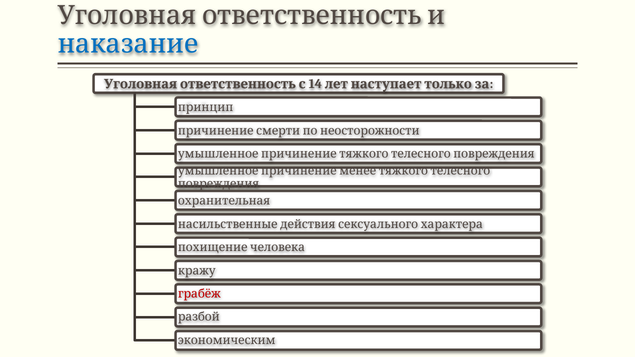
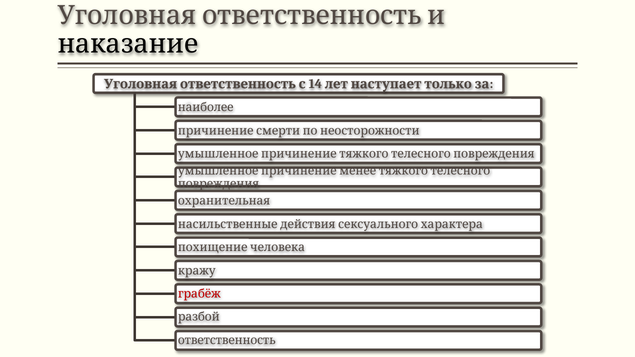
наказание colour: blue -> black (128, 44)
принцип: принцип -> наиболее (206, 107)
экономическим: экономическим -> ответственность (227, 341)
